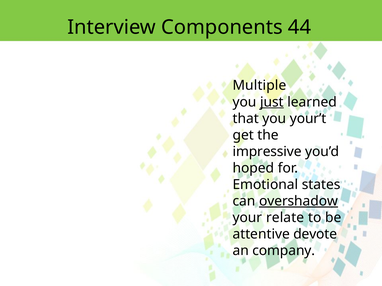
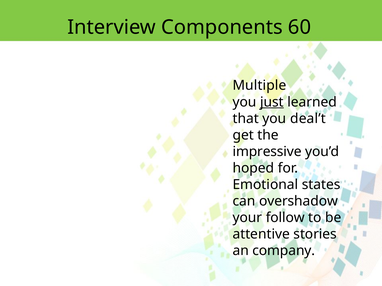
44: 44 -> 60 (299, 27)
your’t: your’t -> deal’t (308, 119)
overshadow underline: present -> none (298, 201)
relate: relate -> follow (285, 218)
devote: devote -> stories (315, 234)
